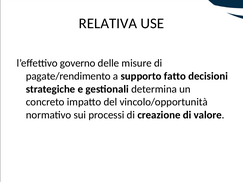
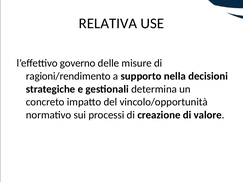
pagate/rendimento: pagate/rendimento -> ragioni/rendimento (68, 76)
fatto: fatto -> nella (175, 76)
